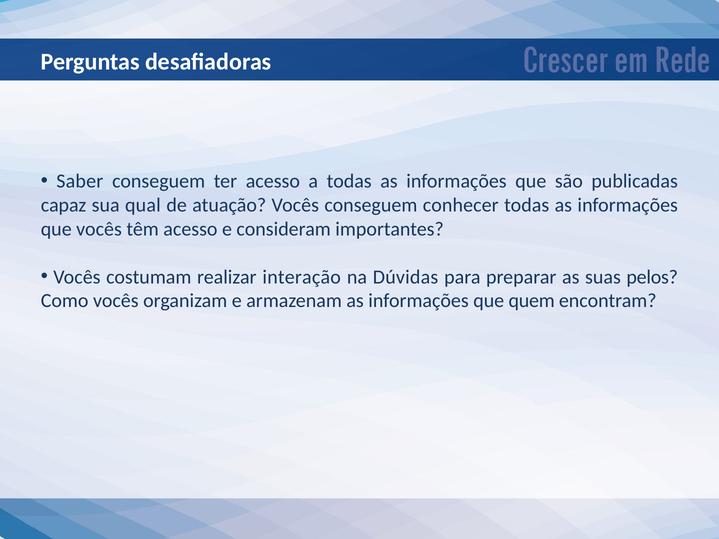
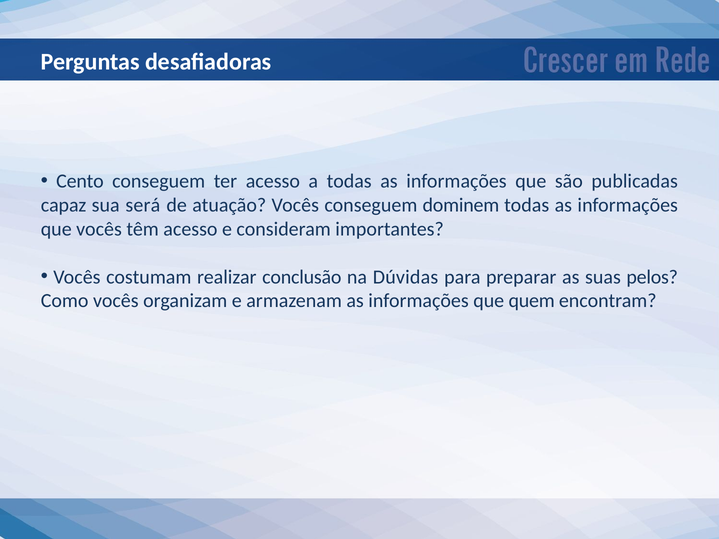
Saber: Saber -> Cento (80, 181)
qual: qual -> será (143, 205)
conhecer: conhecer -> dominem (461, 205)
interação: interação -> conclusão (302, 277)
